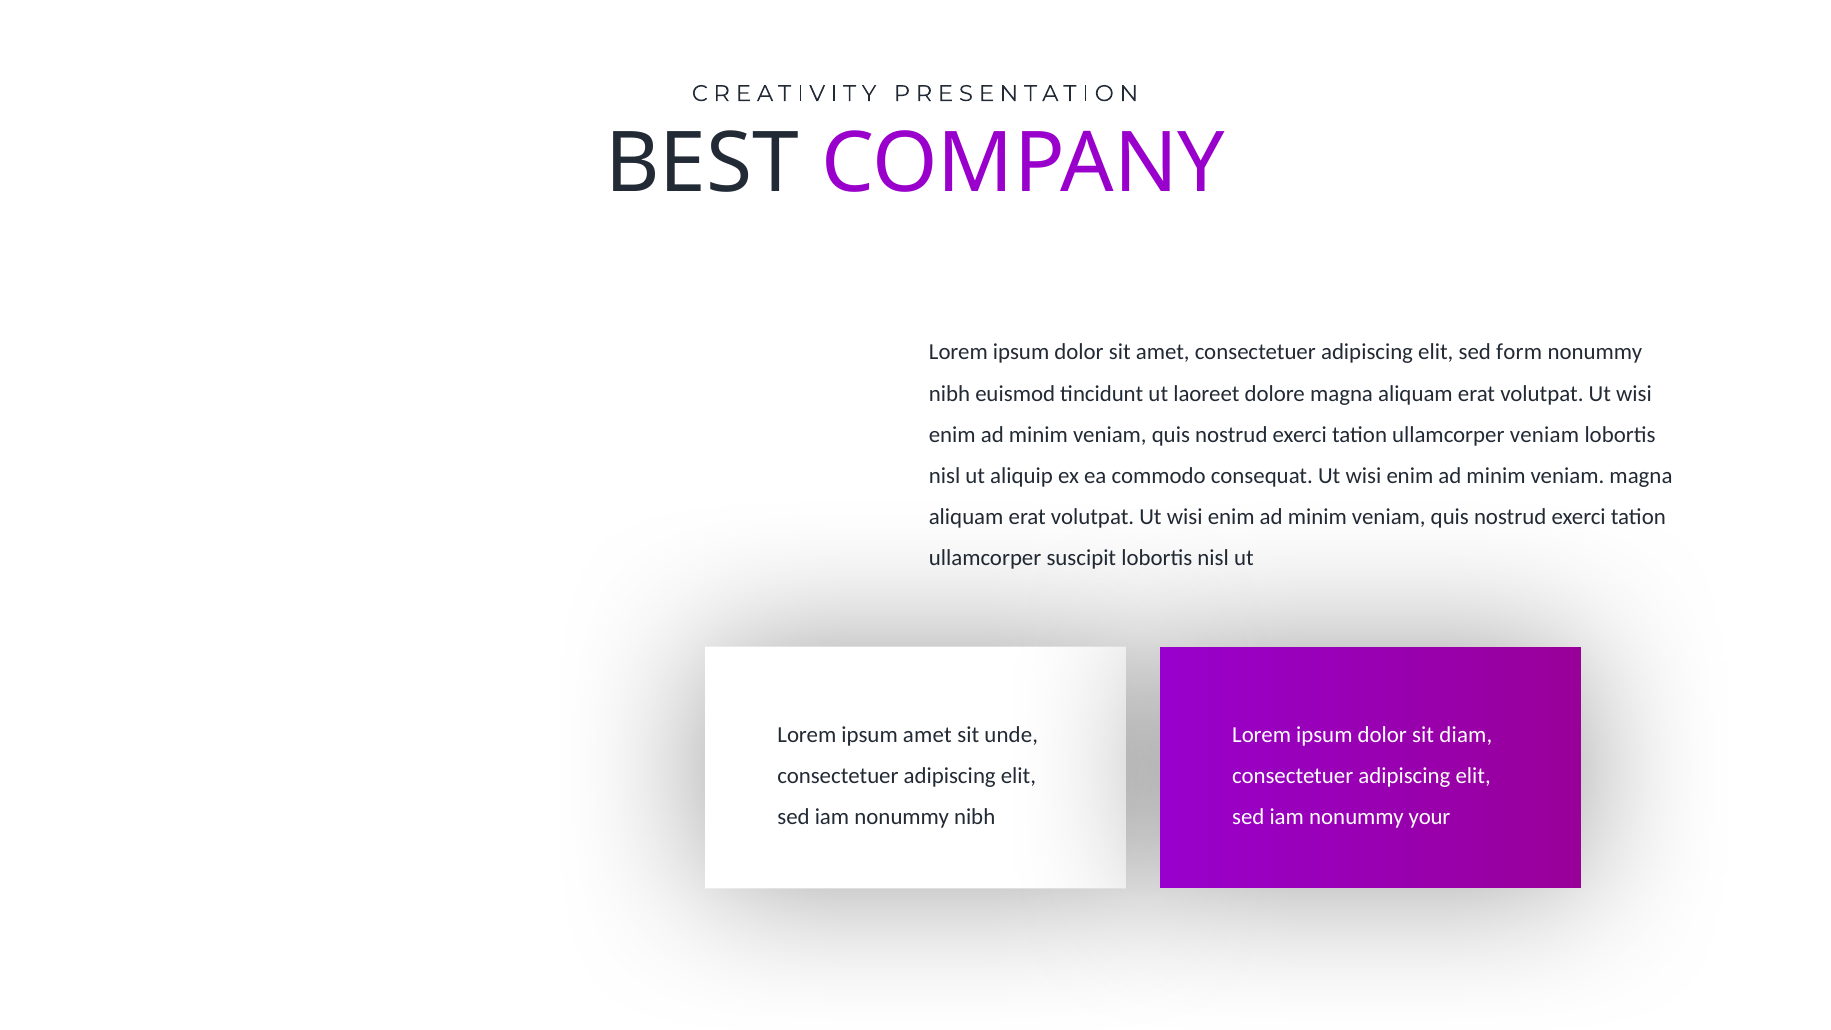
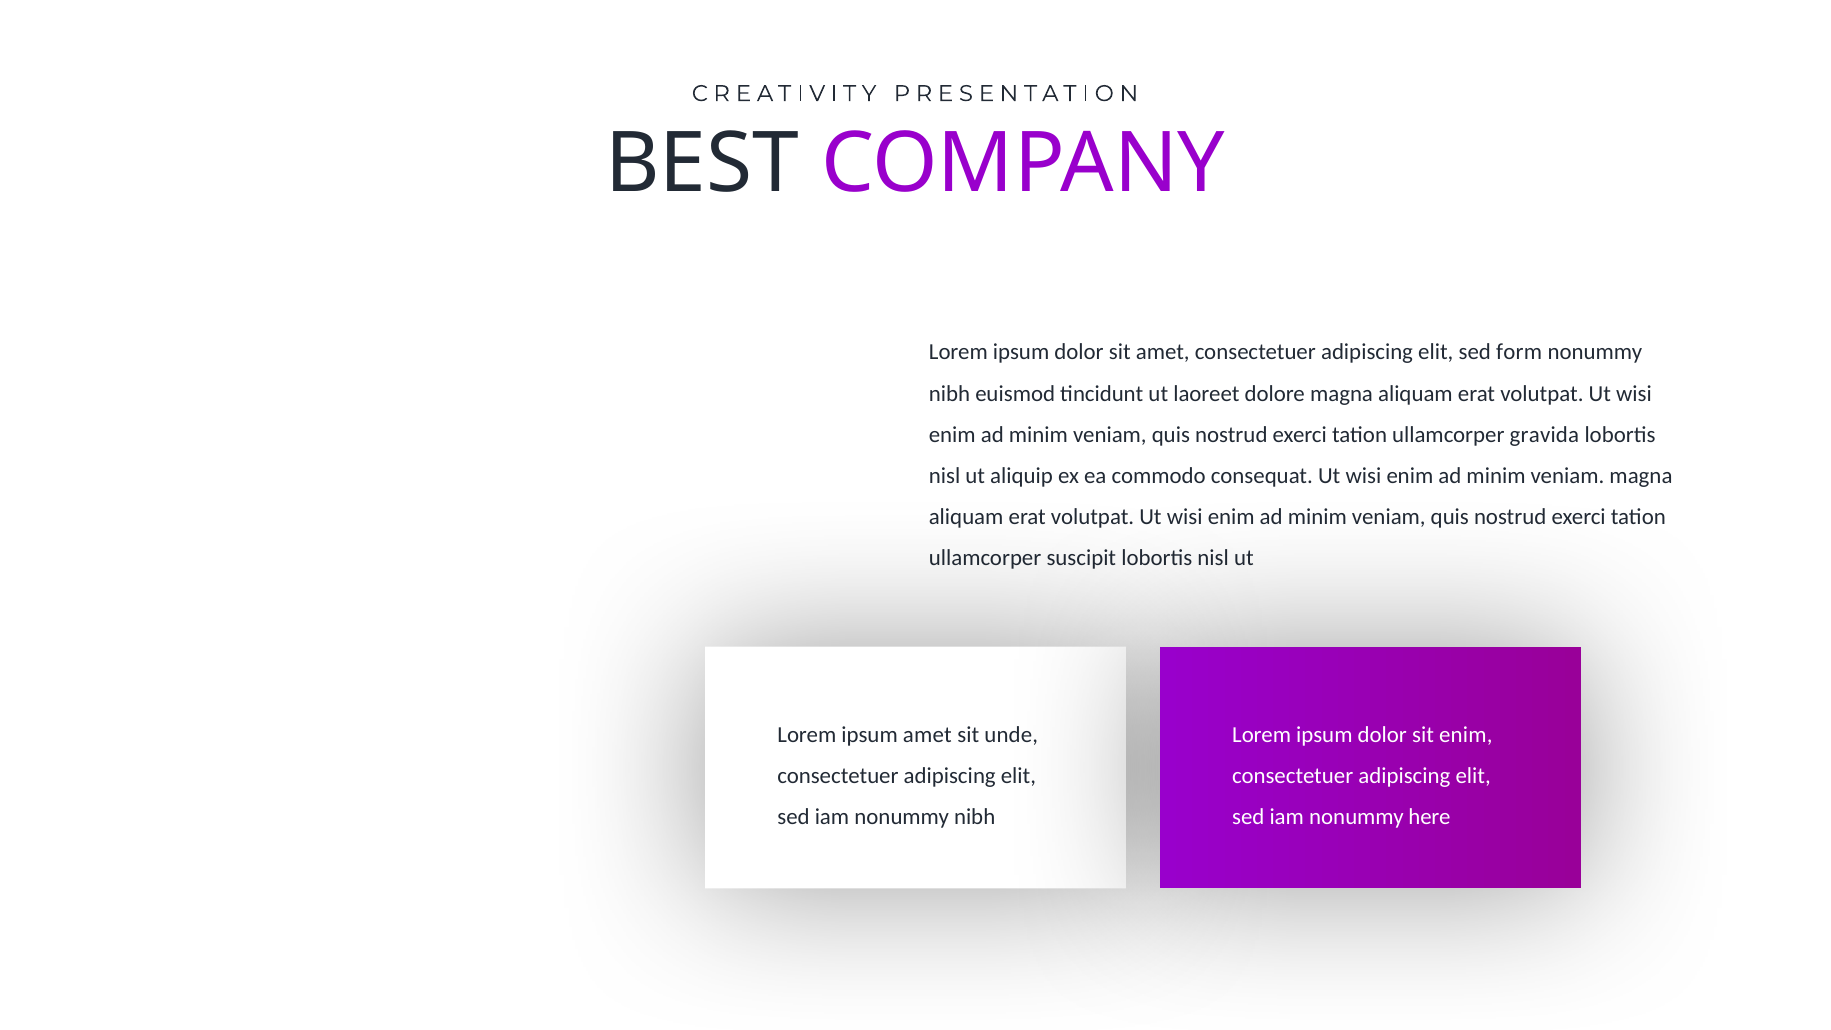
ullamcorper veniam: veniam -> gravida (1544, 435)
sit diam: diam -> enim (1466, 735)
your: your -> here (1429, 817)
